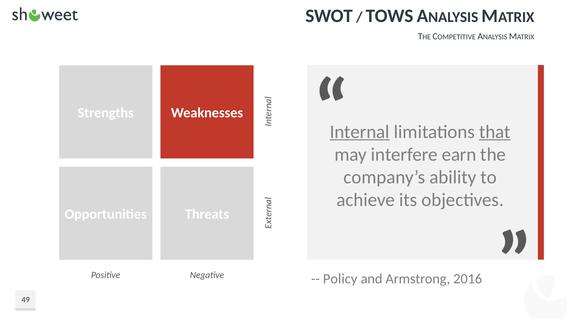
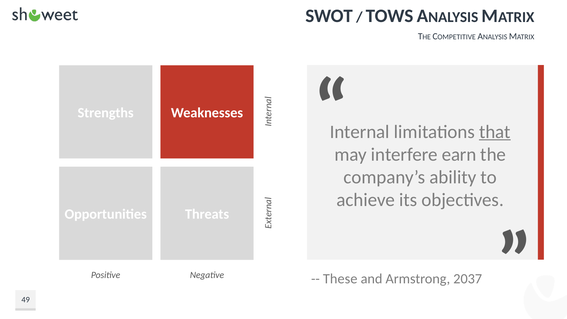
Internal underline: present -> none (360, 132)
Policy: Policy -> These (340, 279)
2016: 2016 -> 2037 (468, 279)
